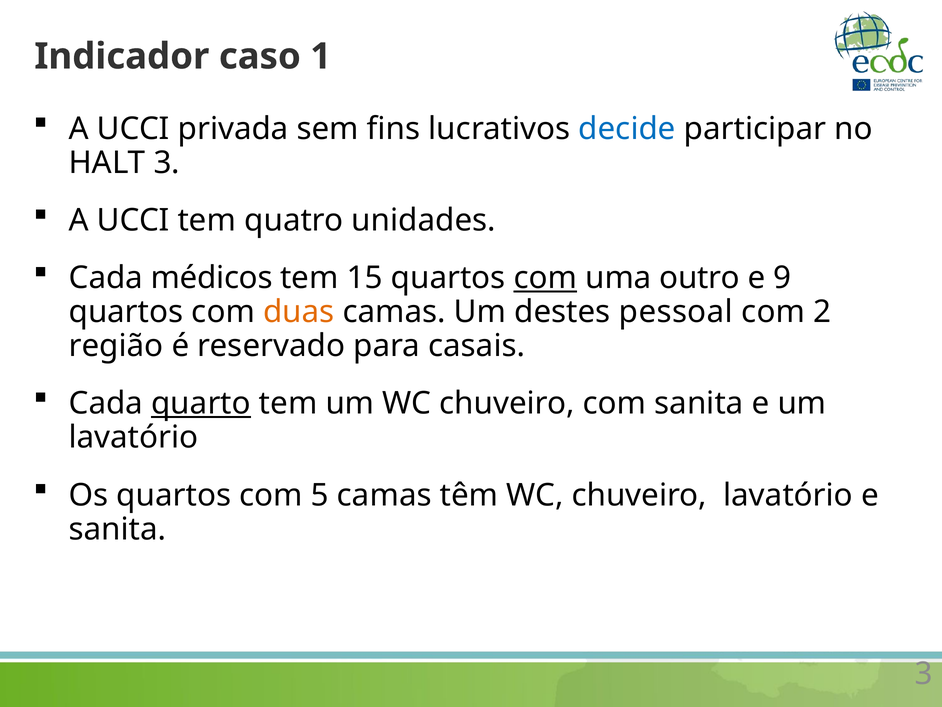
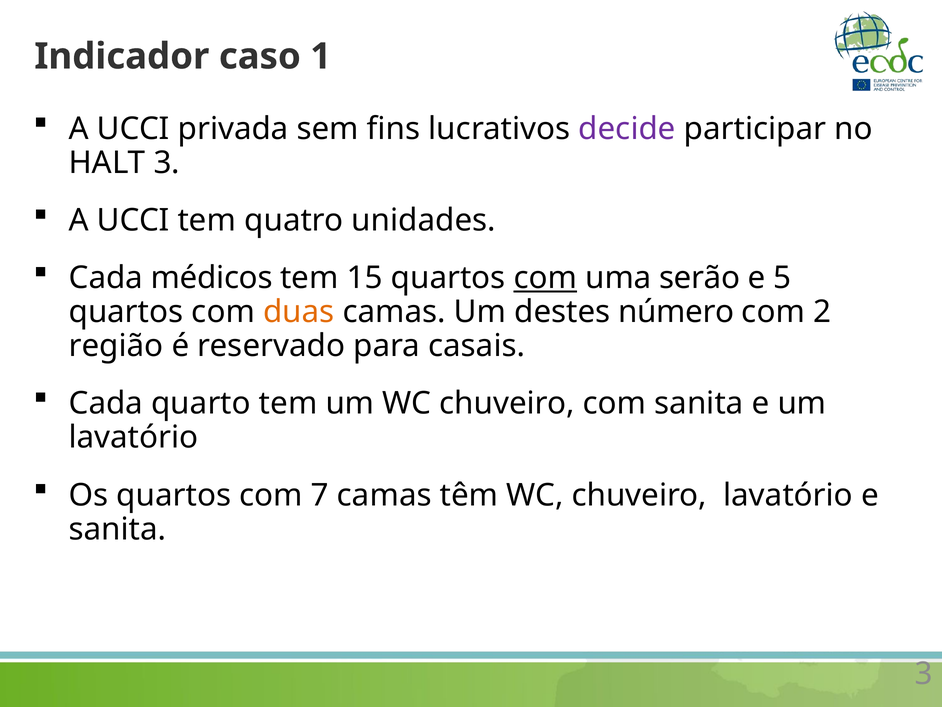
decide colour: blue -> purple (627, 129)
outro: outro -> serão (700, 278)
9: 9 -> 5 (782, 278)
pessoal: pessoal -> número (676, 312)
quarto underline: present -> none (201, 403)
5: 5 -> 7 (320, 495)
